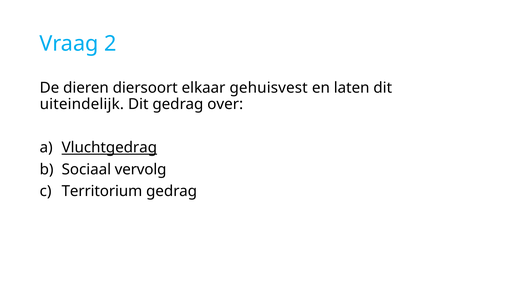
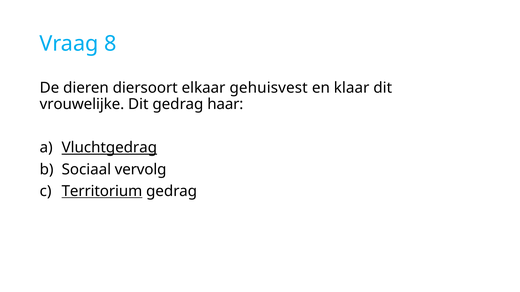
2: 2 -> 8 (110, 44)
laten: laten -> klaar (352, 88)
uiteindelijk: uiteindelijk -> vrouwelijke (82, 104)
over: over -> haar (225, 104)
Territorium underline: none -> present (102, 192)
